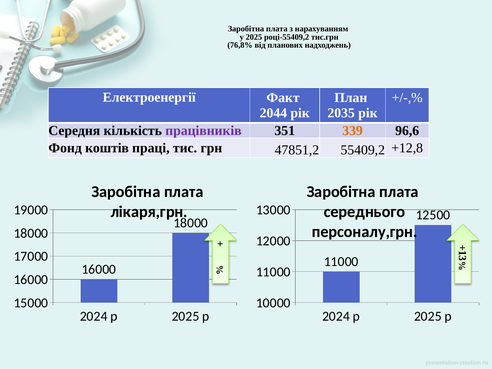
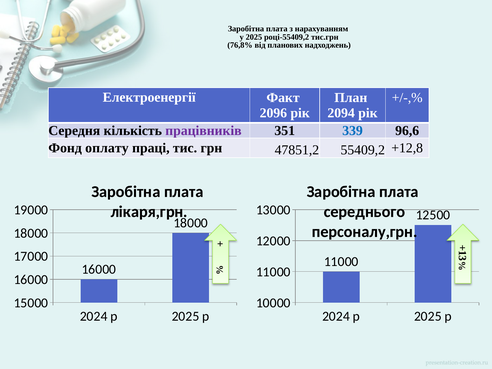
2044: 2044 -> 2096 (273, 113)
2035: 2035 -> 2094 (341, 113)
339 colour: orange -> blue (353, 131)
коштів: коштів -> оплату (107, 148)
